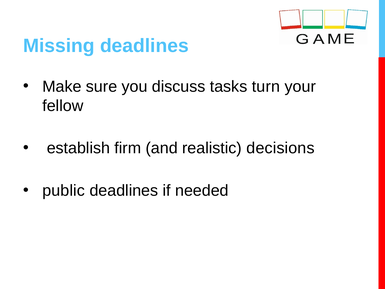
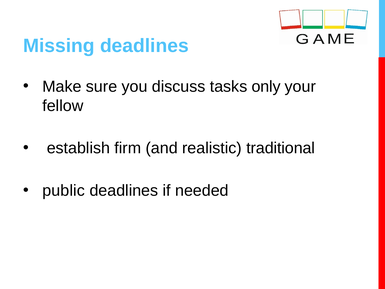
turn: turn -> only (266, 86)
decisions: decisions -> traditional (281, 148)
